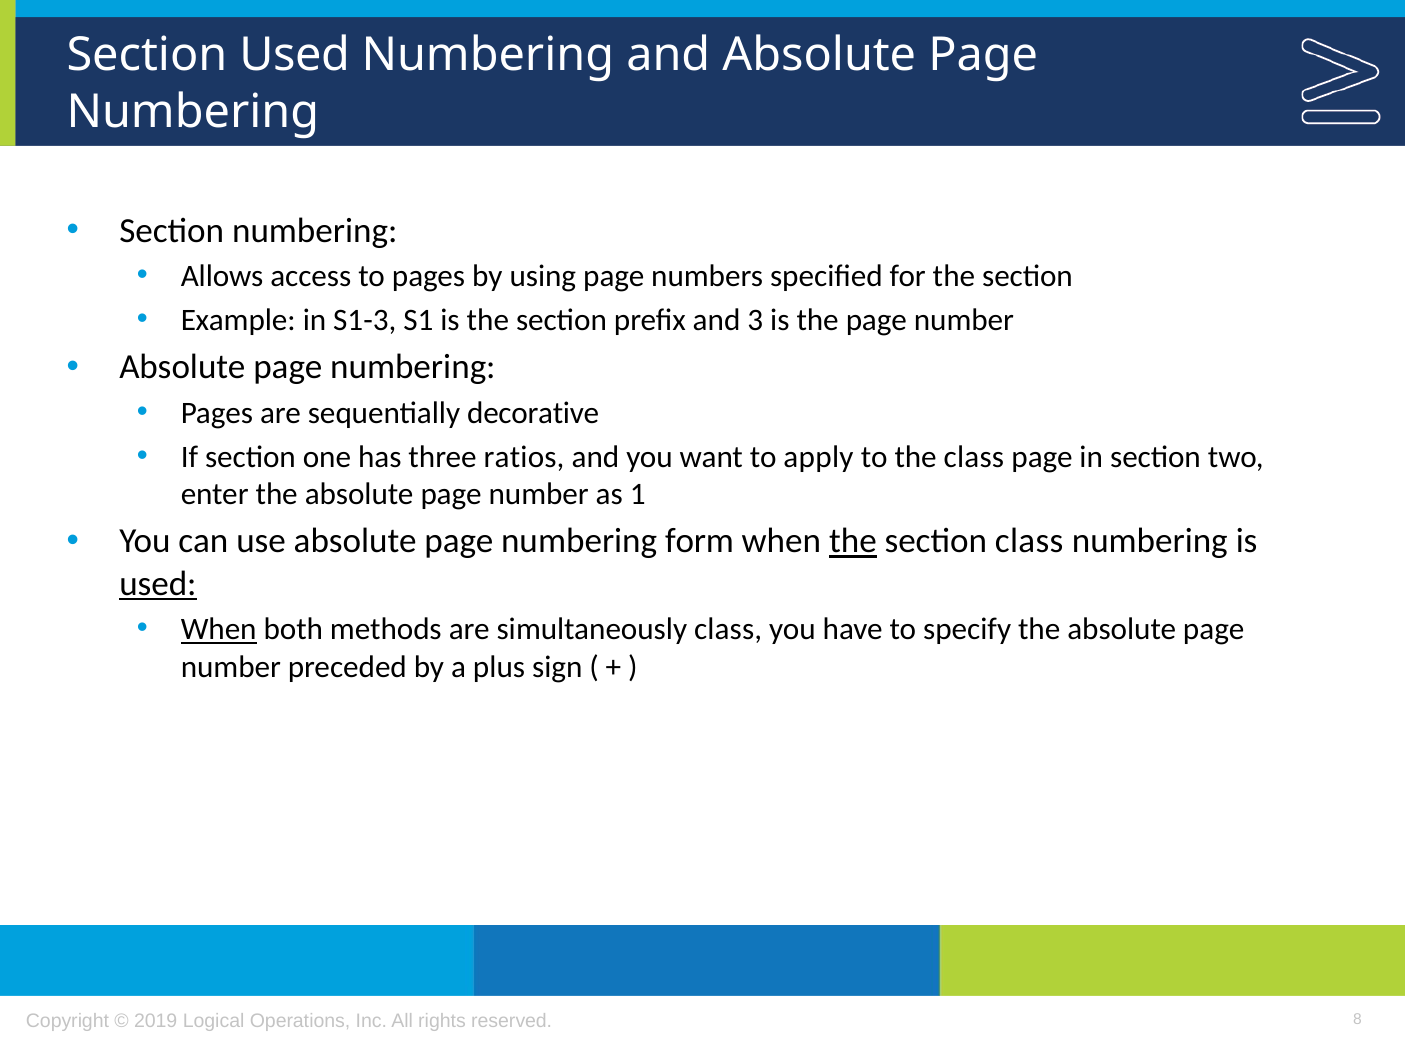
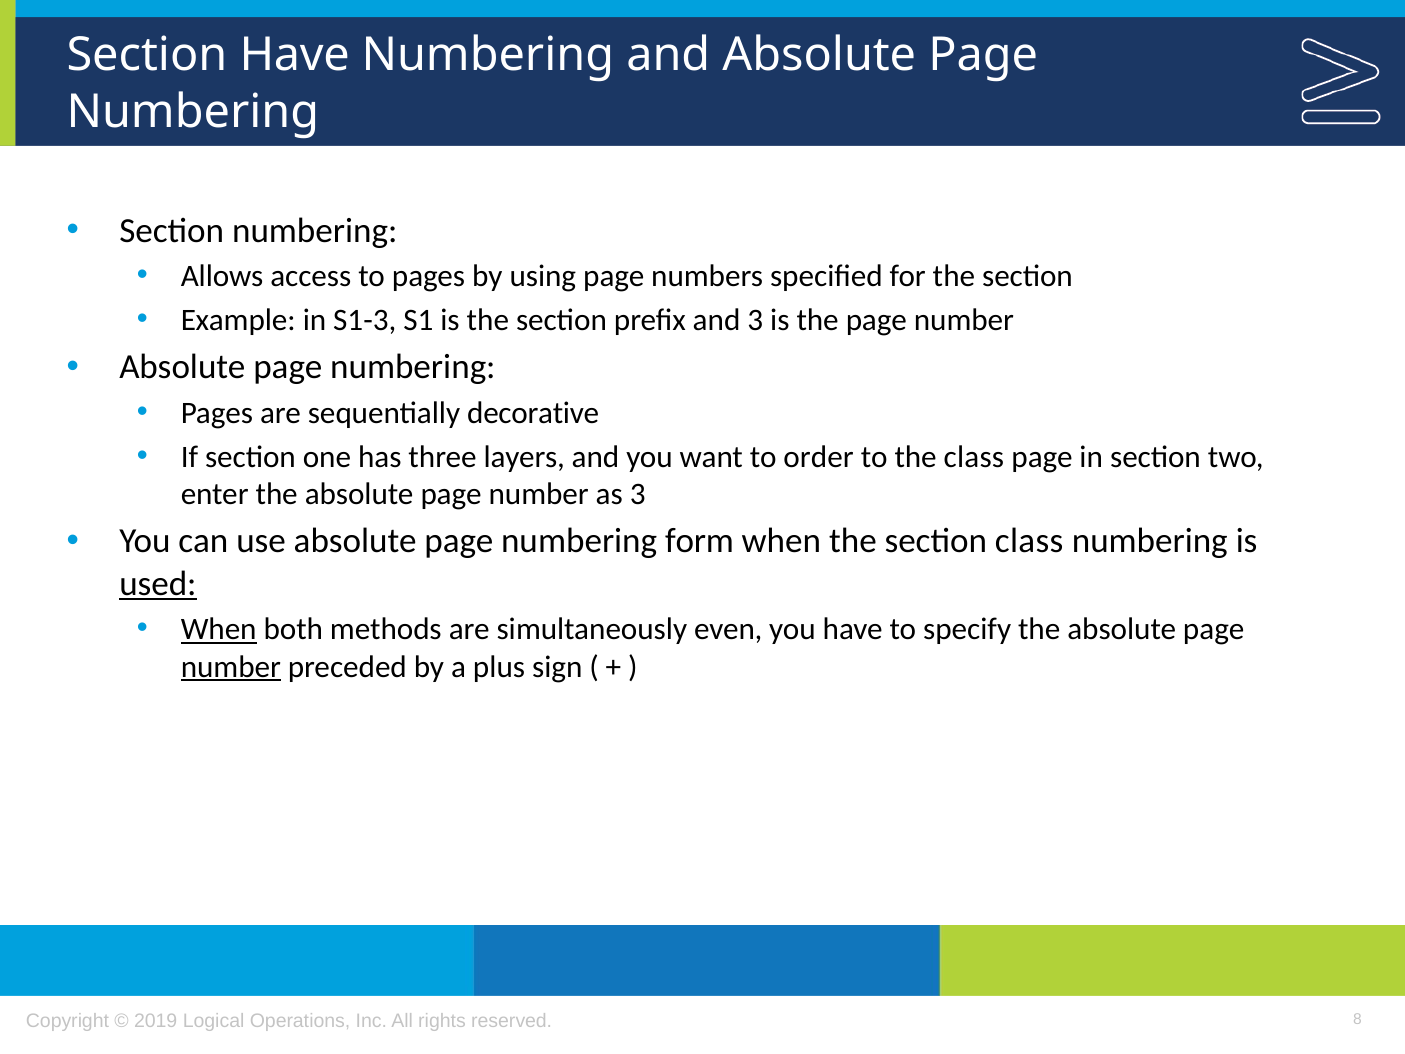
Section Used: Used -> Have (295, 55)
ratios: ratios -> layers (524, 457)
apply: apply -> order (819, 457)
as 1: 1 -> 3 (638, 494)
the underline: present -> none (853, 541)
simultaneously class: class -> even (728, 629)
number underline: none -> present (231, 667)
